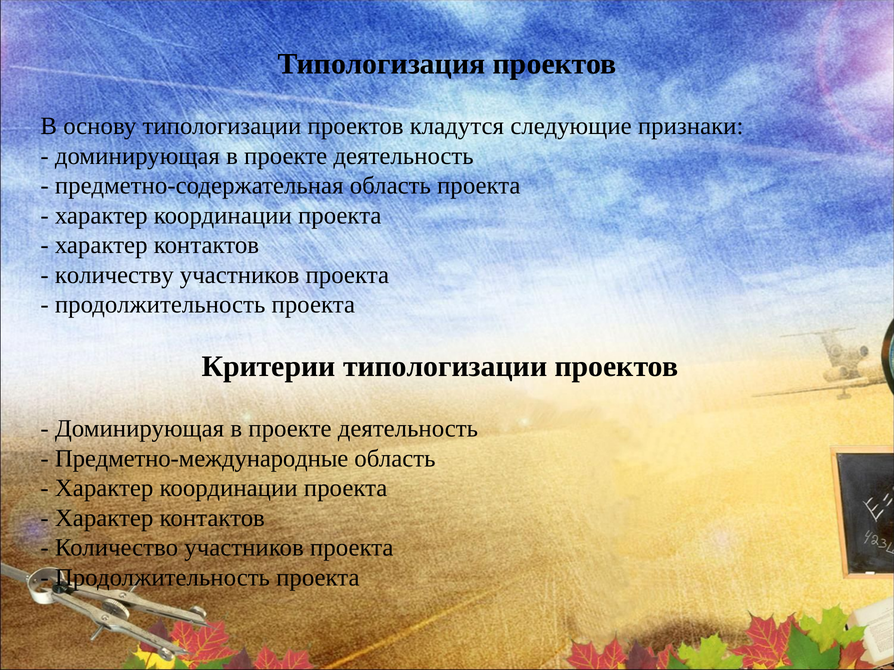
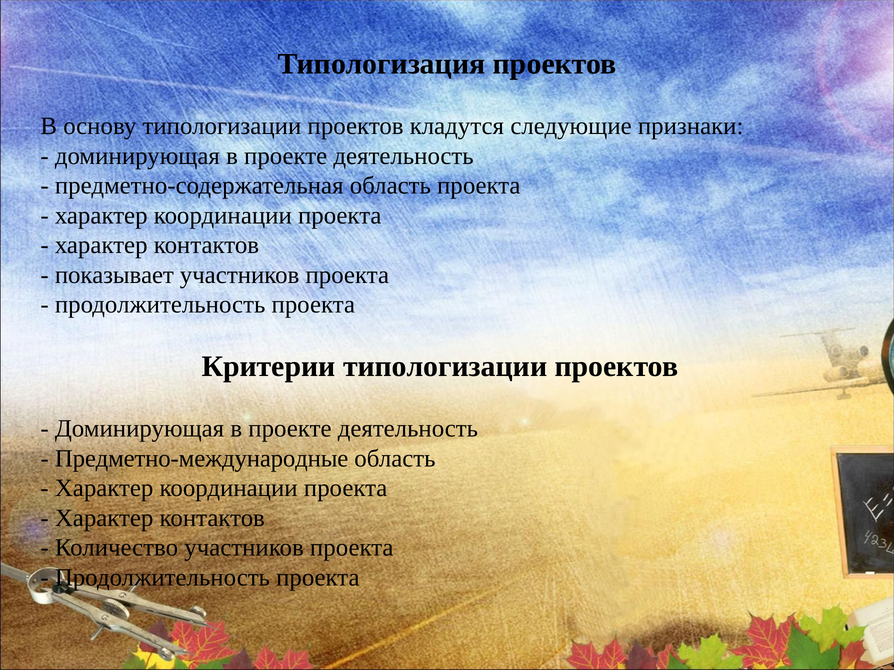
количеству: количеству -> показывает (114, 275)
